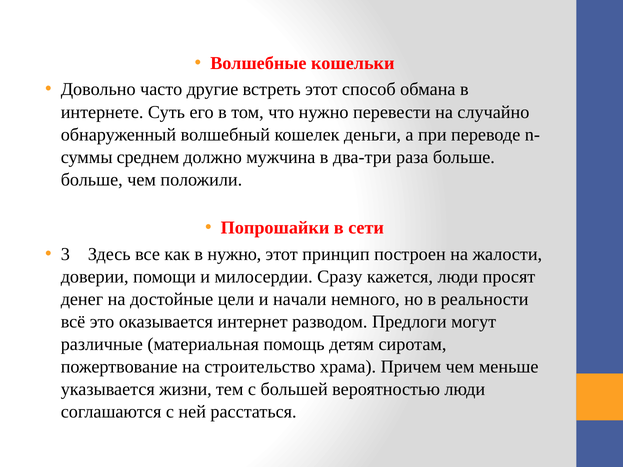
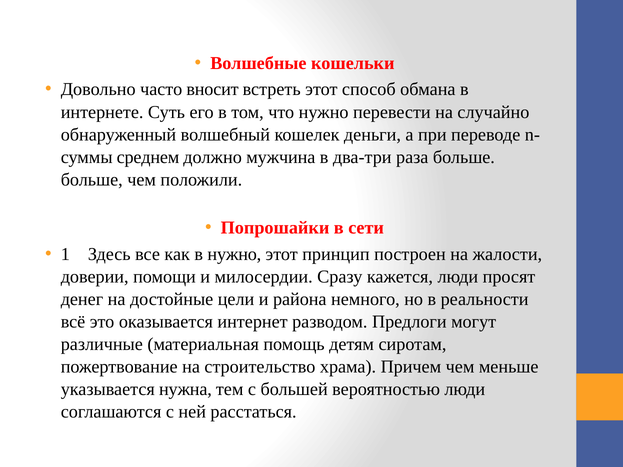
другие: другие -> вносит (213, 90)
3: 3 -> 1 (65, 254)
начали: начали -> района (300, 299)
жизни: жизни -> нужна (185, 390)
